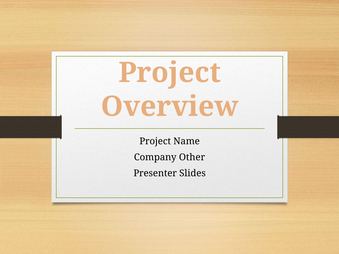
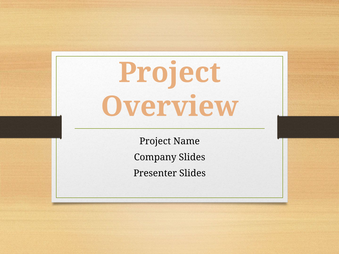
Company Other: Other -> Slides (192, 157)
